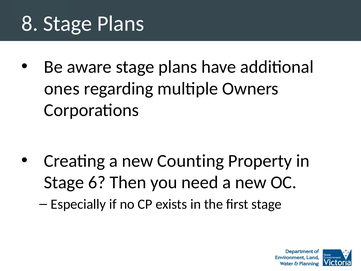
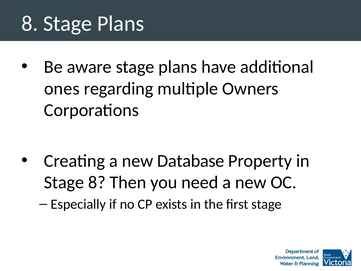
Counting: Counting -> Database (191, 161)
Stage 6: 6 -> 8 (97, 182)
